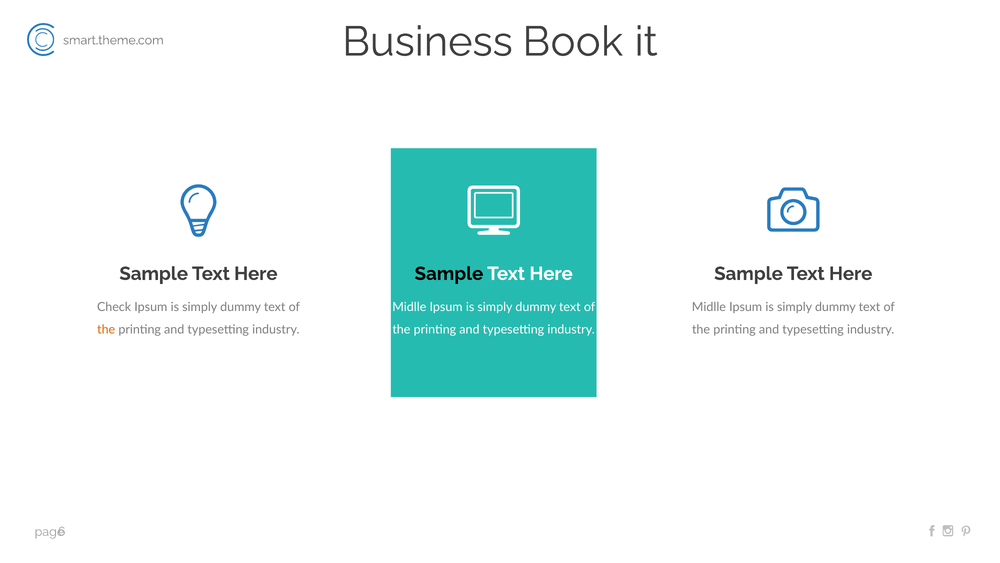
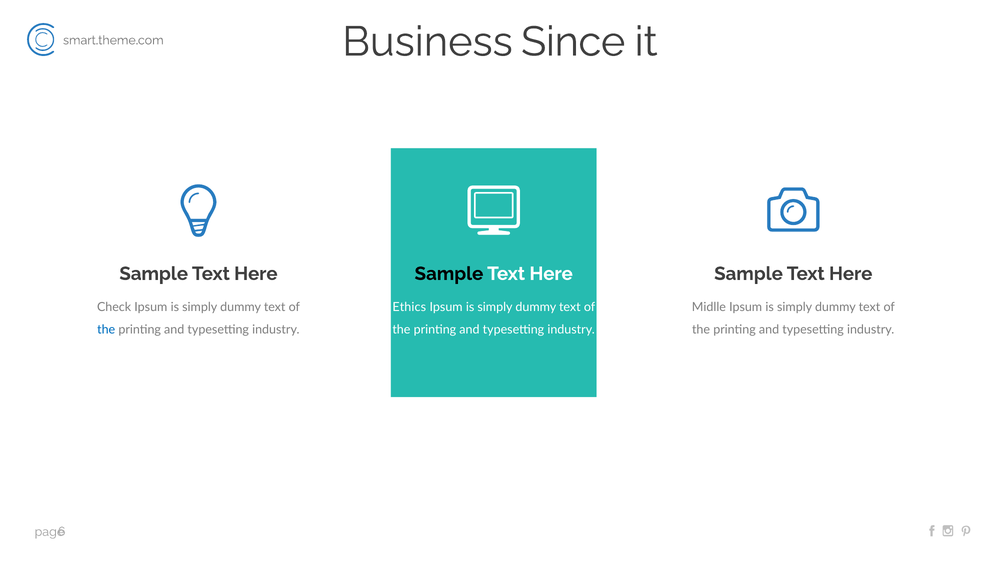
Book: Book -> Since (573, 42)
Midlle: Midlle -> Ethics (409, 307)
the colour: orange -> blue (106, 330)
